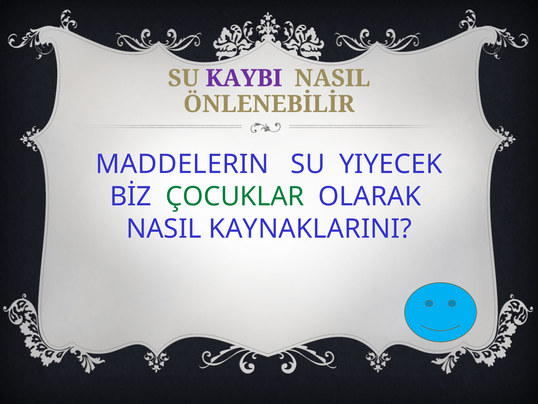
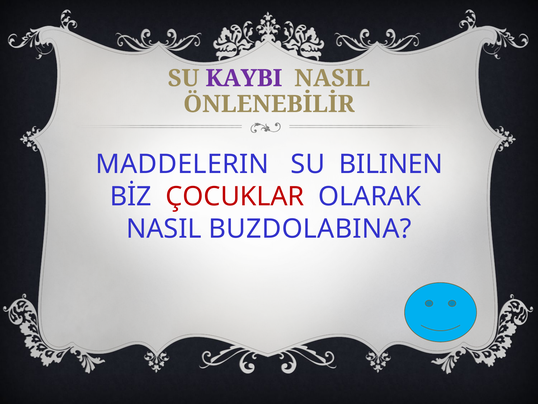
YIYECEK: YIYECEK -> BILINEN (391, 164)
ÇOCUKLAR colour: green -> red (235, 196)
KAYNAKLARINI: KAYNAKLARINI -> BUZDOLABINA (310, 229)
